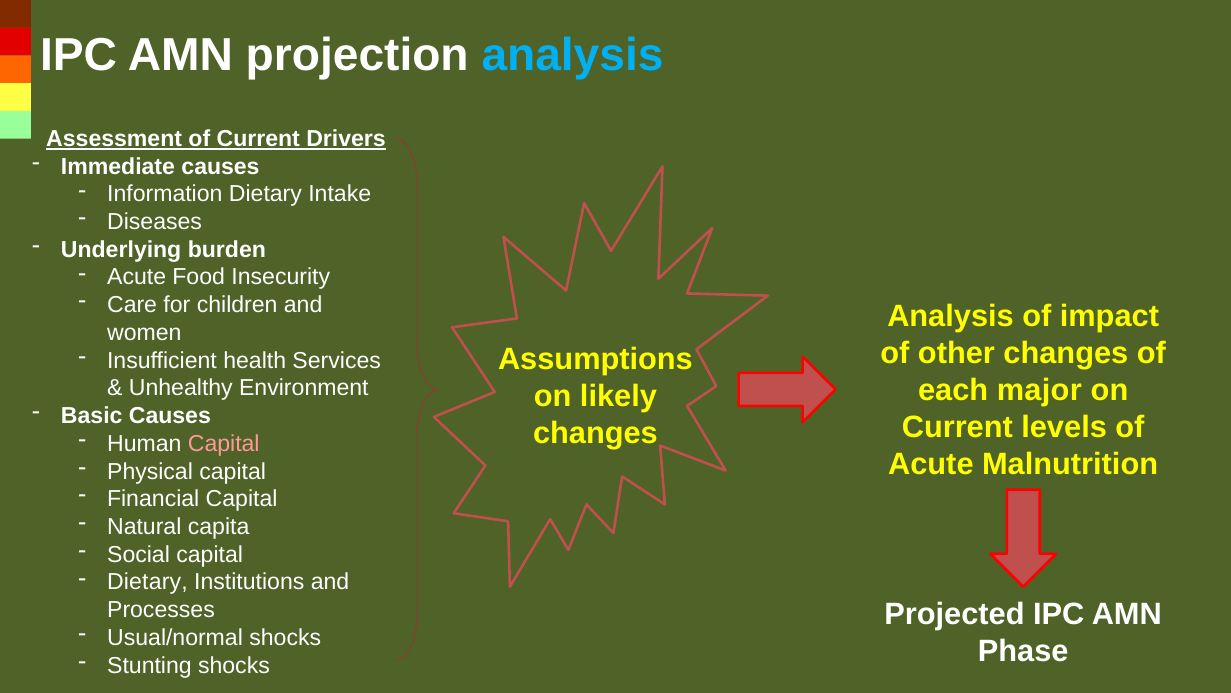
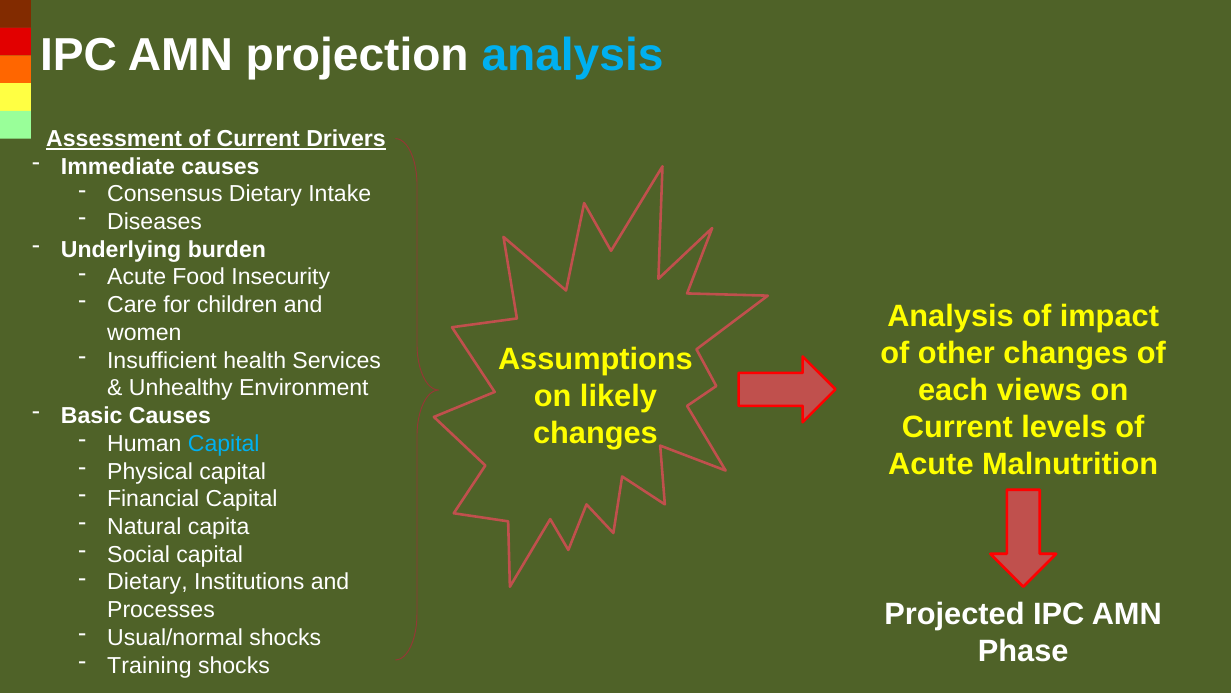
Information: Information -> Consensus (165, 194)
major: major -> views (1039, 390)
Capital colour: pink -> light blue (224, 443)
Stunting: Stunting -> Training (149, 665)
